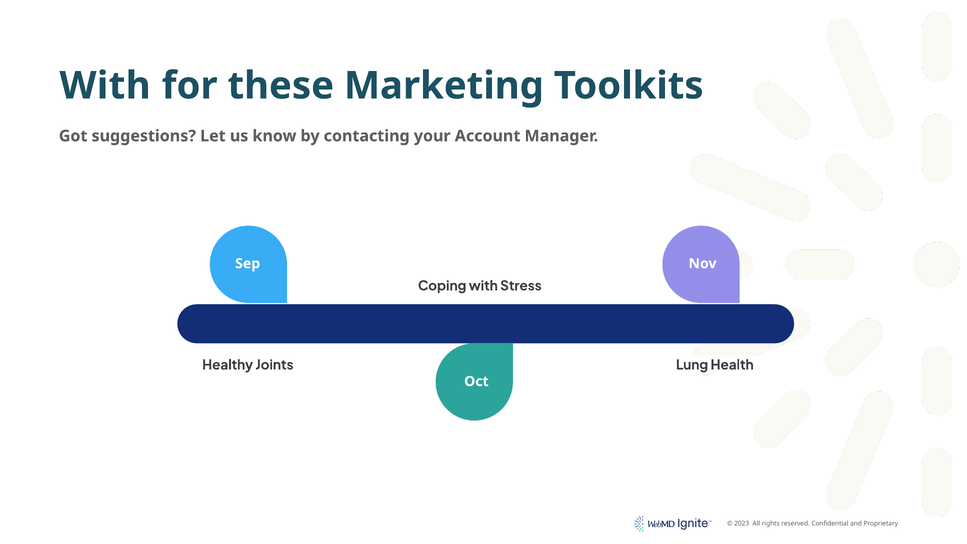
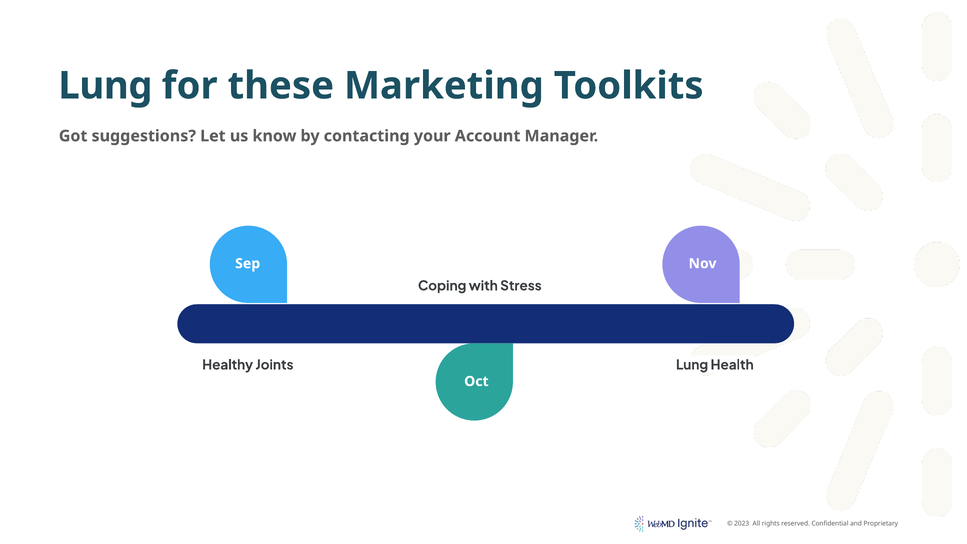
With: With -> Lung (105, 86)
